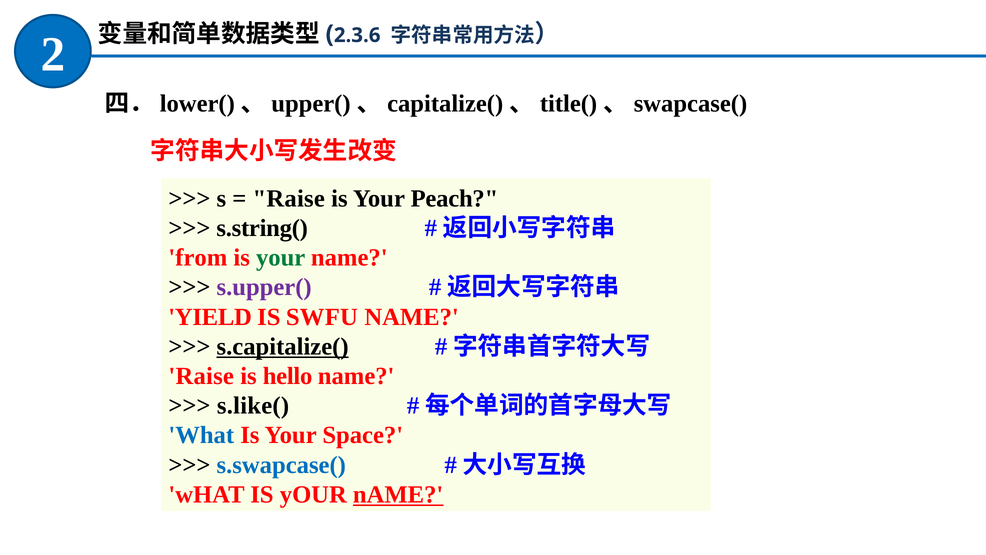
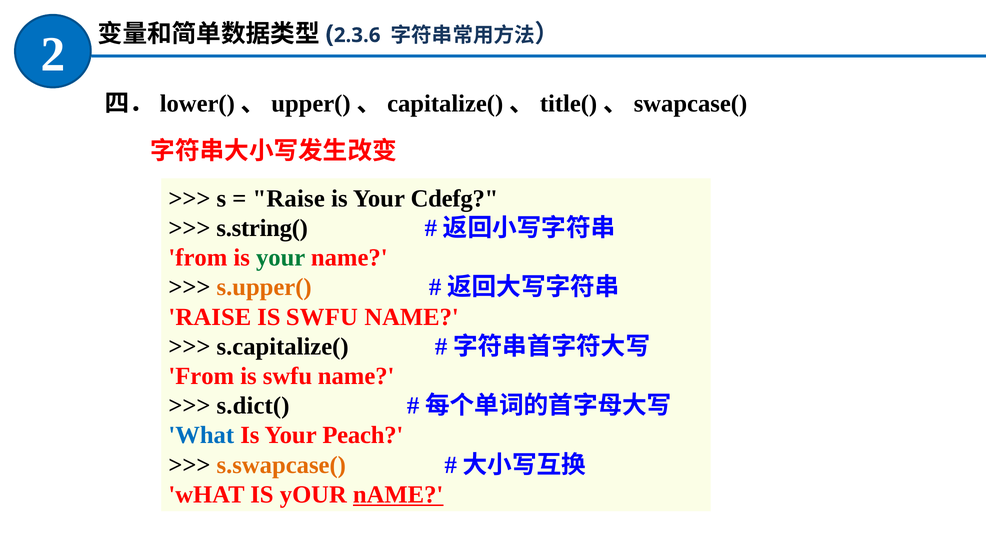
Peach: Peach -> Cdefg (454, 198)
s.upper( colour: purple -> orange (264, 287)
YIELD: YIELD -> RAISE (210, 317)
s.capitalize( underline: present -> none (283, 346)
Raise: Raise -> From (201, 376)
hello: hello -> swfu (287, 376)
s.like(: s.like( -> s.dict( (253, 405)
Space: Space -> Peach (363, 435)
s.swapcase( colour: blue -> orange (281, 464)
